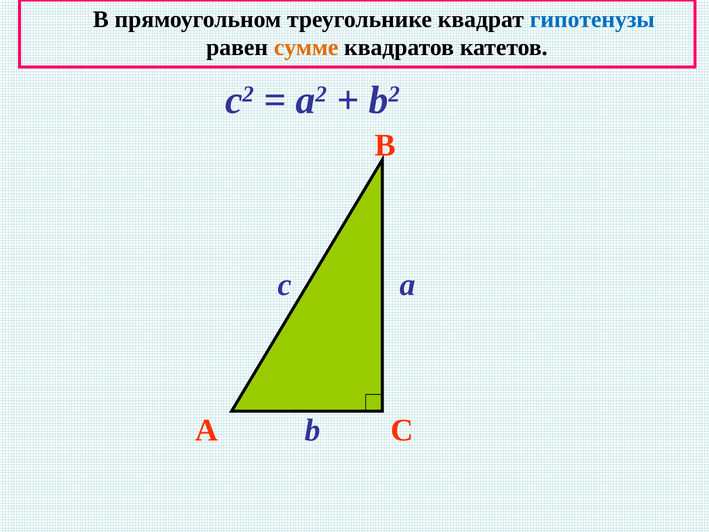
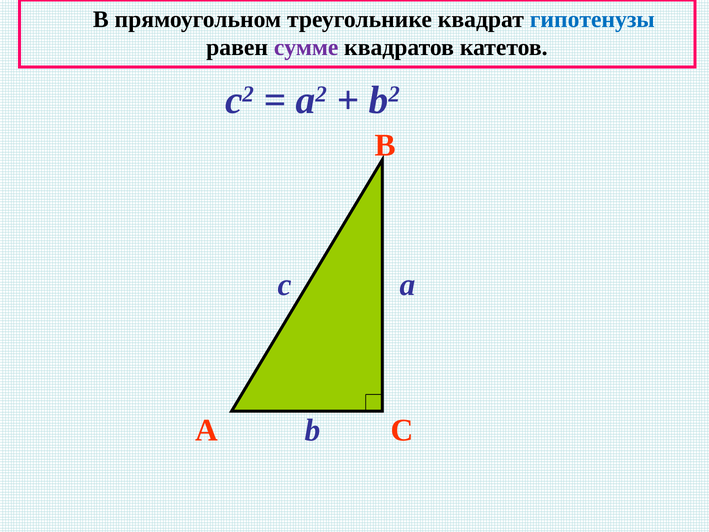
сумме colour: orange -> purple (306, 48)
